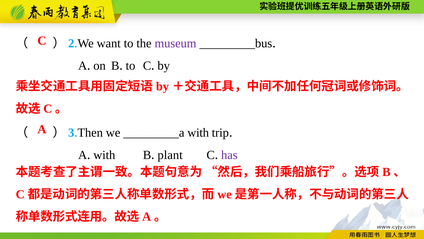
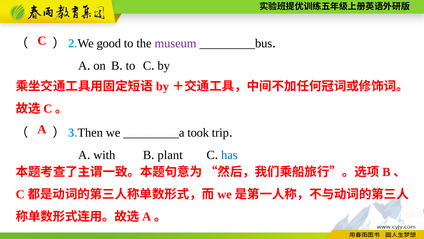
want: want -> good (109, 43)
_________a with: with -> took (198, 132)
has colour: purple -> blue (229, 155)
